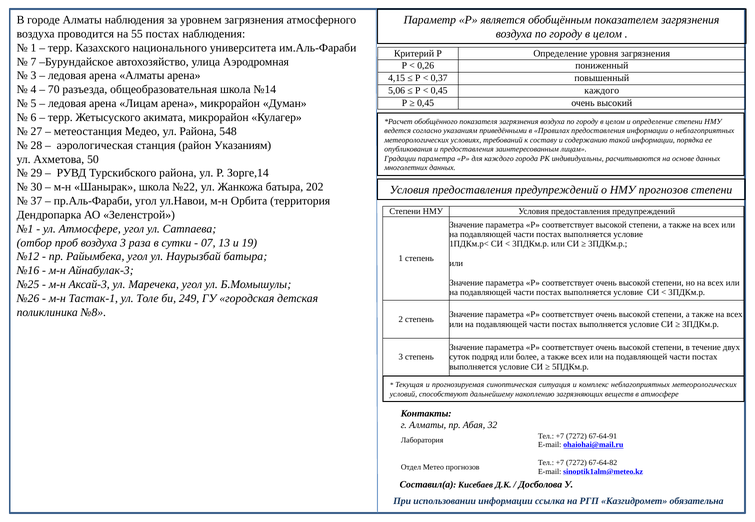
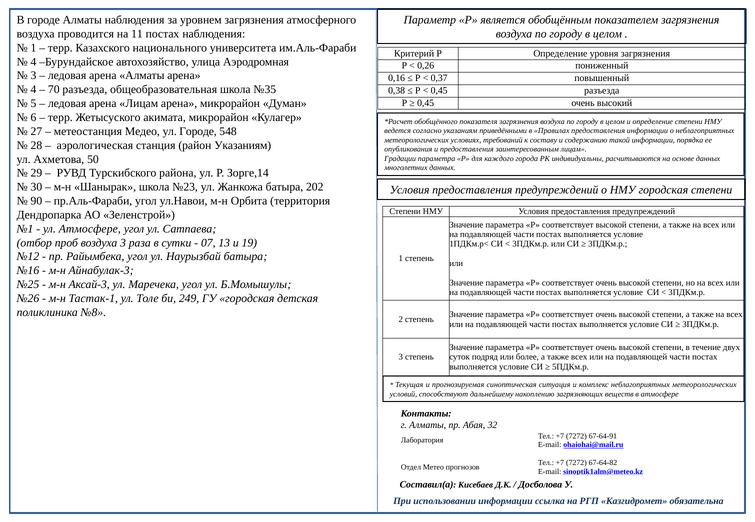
55: 55 -> 11 (137, 34)
7: 7 -> 4 (33, 62)
4,15: 4,15 -> 0,16 (397, 78)
№14: №14 -> №35 (265, 90)
5,06: 5,06 -> 0,38 (397, 91)
0,45 каждого: каждого -> разъезда (602, 91)
ул Района: Района -> Городе (198, 132)
№22: №22 -> №23 (185, 187)
НМУ прогнозов: прогнозов -> городская (663, 190)
37: 37 -> 90 (36, 201)
